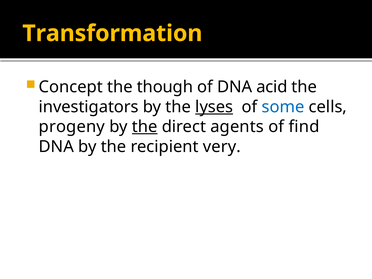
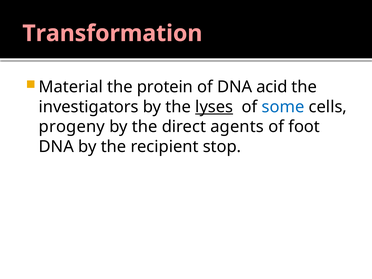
Transformation colour: yellow -> pink (112, 33)
Concept: Concept -> Material (71, 87)
though: though -> protein (165, 87)
the underline: present -> none (145, 127)
find: find -> foot (304, 127)
very: very -> stop (222, 147)
